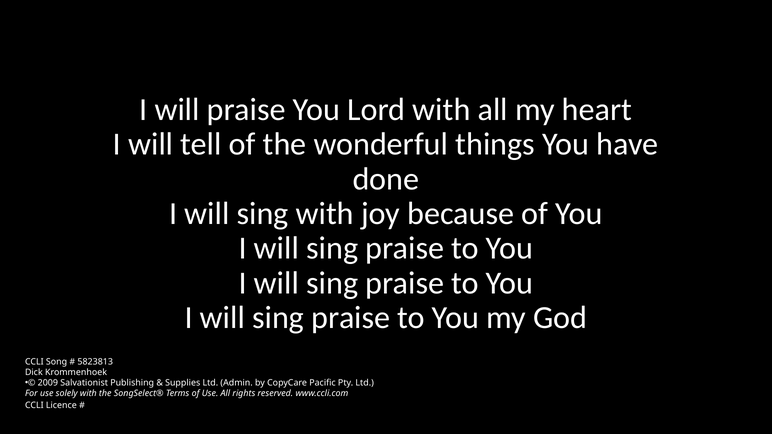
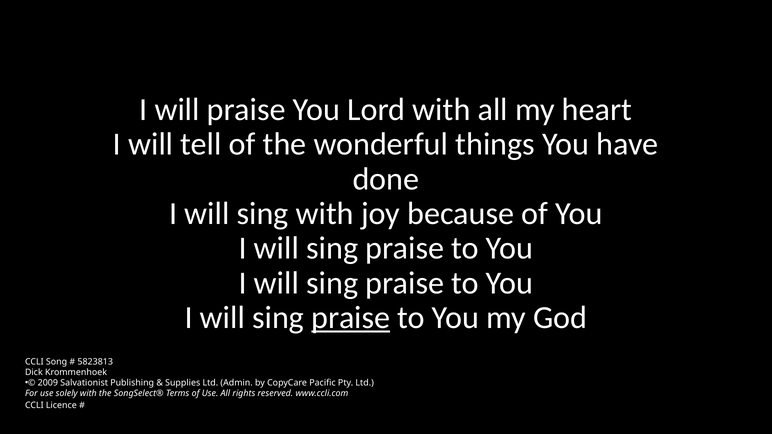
praise underline: none -> present (351, 318)
